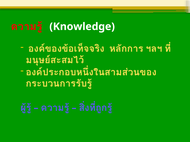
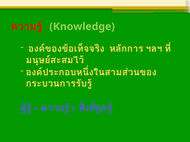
Knowledge colour: white -> light green (82, 27)
